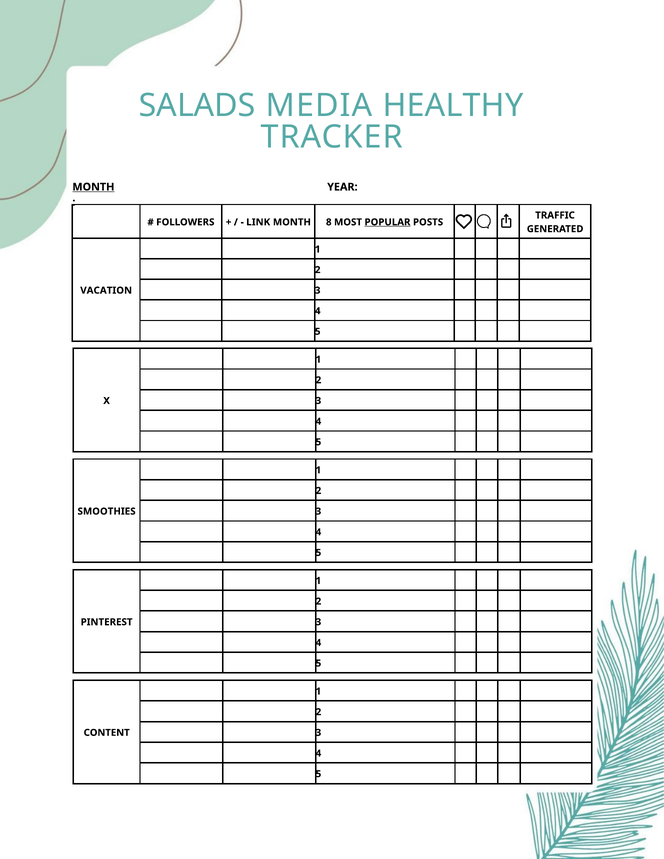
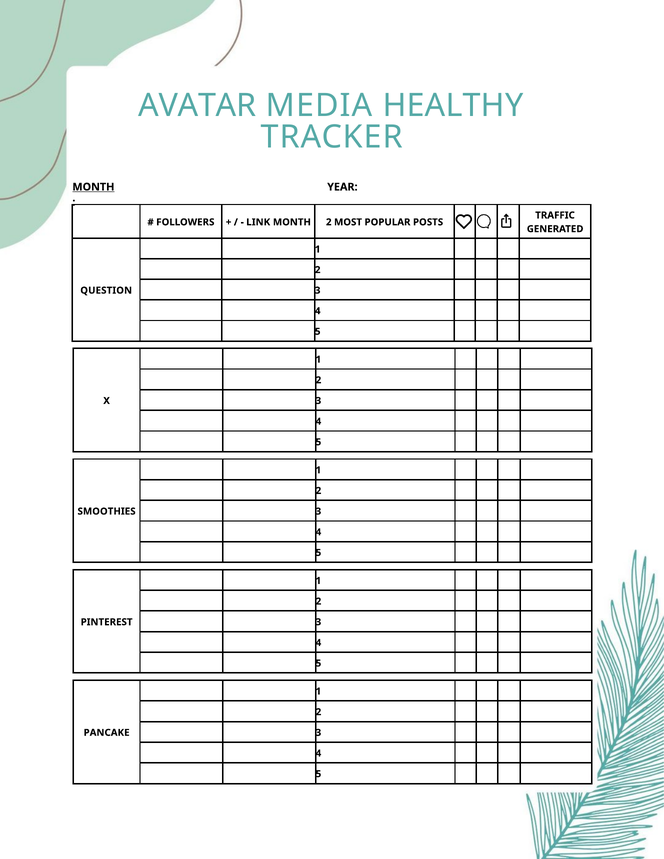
SALADS: SALADS -> AVATAR (197, 106)
MONTH 8: 8 -> 2 (329, 222)
POPULAR underline: present -> none (387, 222)
VACATION: VACATION -> QUESTION (106, 291)
CONTENT: CONTENT -> PANCAKE (107, 733)
